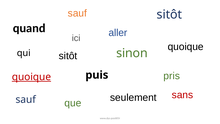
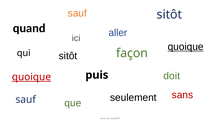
quoique underline: none -> present (186, 47)
sinon: sinon -> façon (132, 53)
pris: pris -> doit (172, 76)
